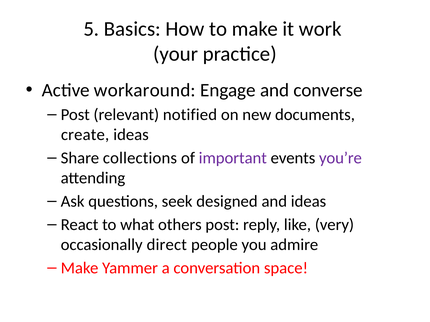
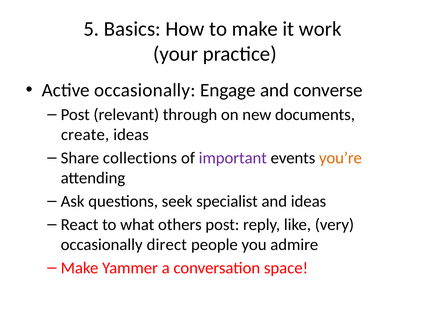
Active workaround: workaround -> occasionally (145, 90)
notified: notified -> through (190, 115)
you’re colour: purple -> orange (340, 158)
designed: designed -> specialist (227, 202)
